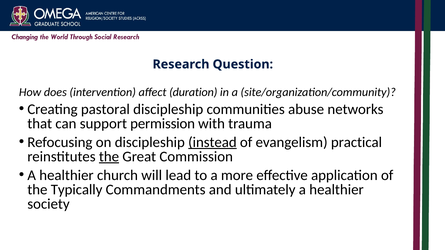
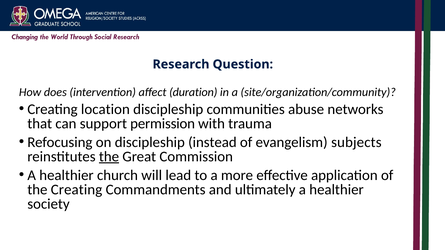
pastoral: pastoral -> location (105, 109)
instead underline: present -> none (212, 142)
practical: practical -> subjects (356, 142)
the Typically: Typically -> Creating (77, 190)
